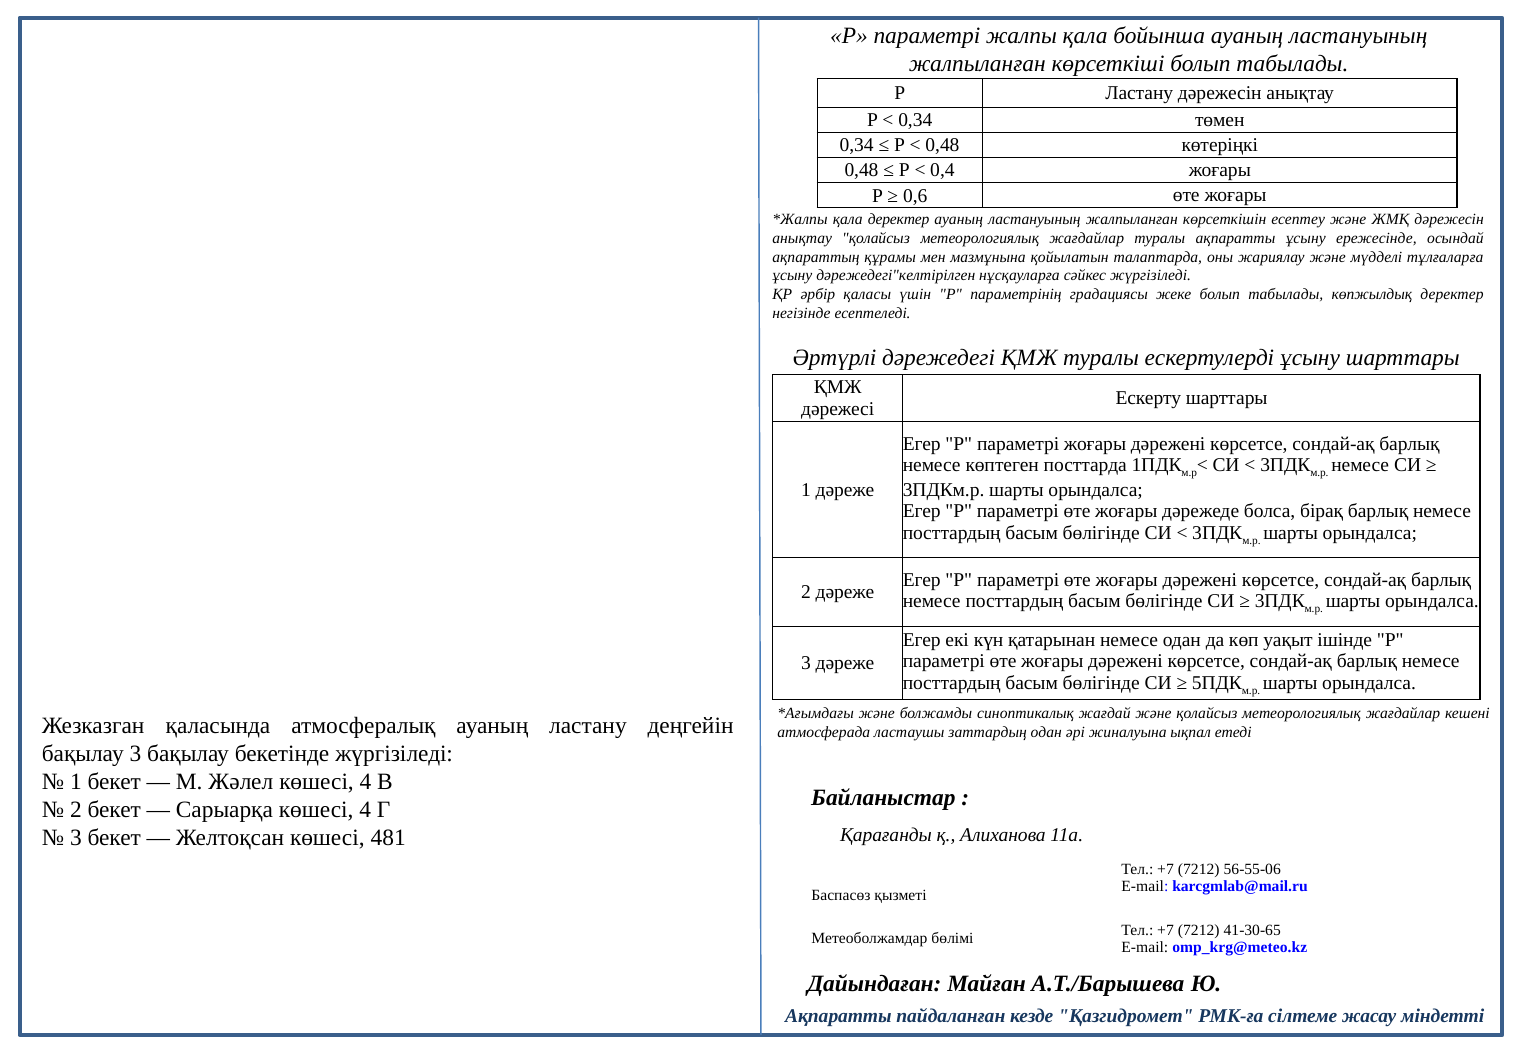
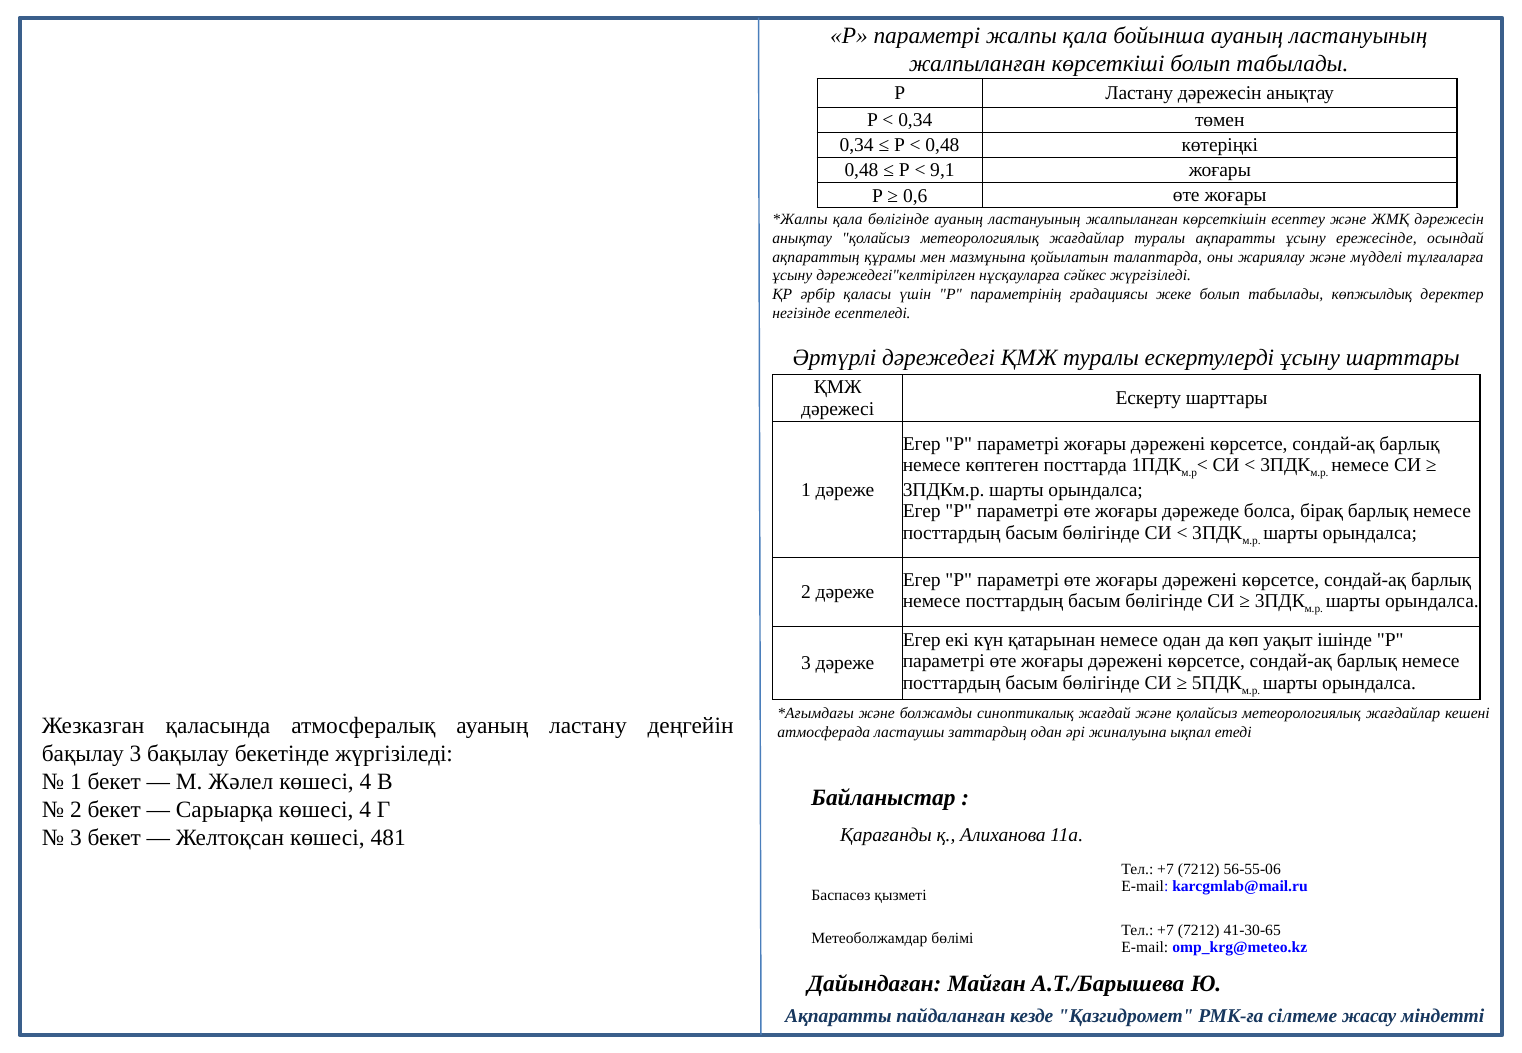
0,4: 0,4 -> 9,1 (942, 171)
қала деректер: деректер -> бөлігінде (899, 220)
